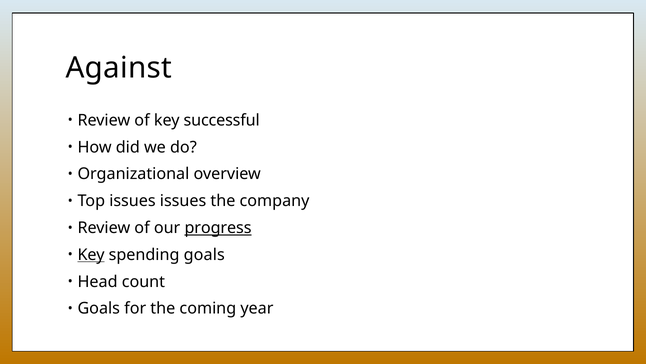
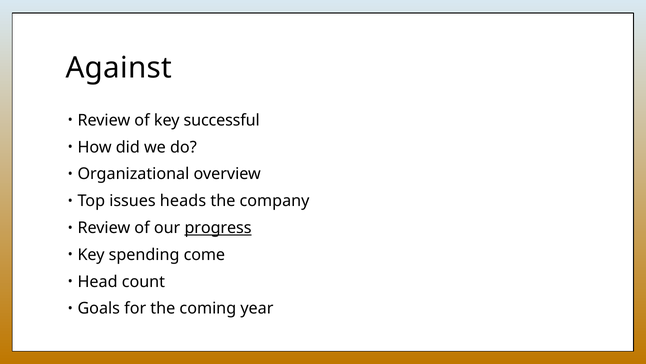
issues issues: issues -> heads (183, 201)
Key underline: present -> none (91, 254)
spending goals: goals -> come (204, 254)
